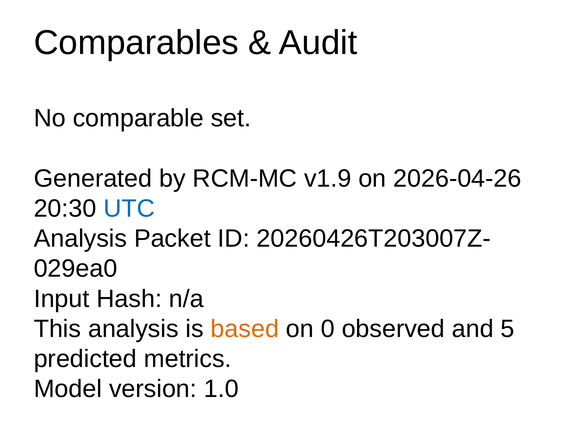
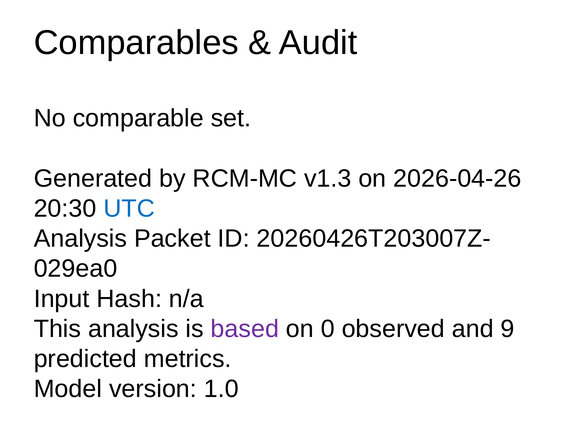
v1.9: v1.9 -> v1.3 (328, 178)
based colour: orange -> purple (245, 329)
5: 5 -> 9 (508, 329)
